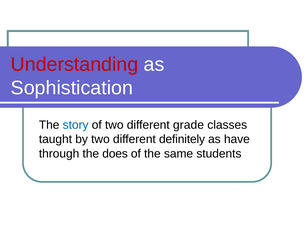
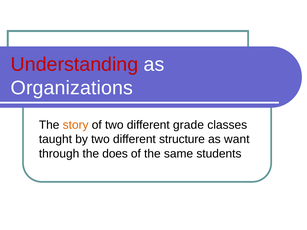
Sophistication: Sophistication -> Organizations (72, 88)
story colour: blue -> orange (76, 125)
definitely: definitely -> structure (182, 139)
have: have -> want (237, 139)
